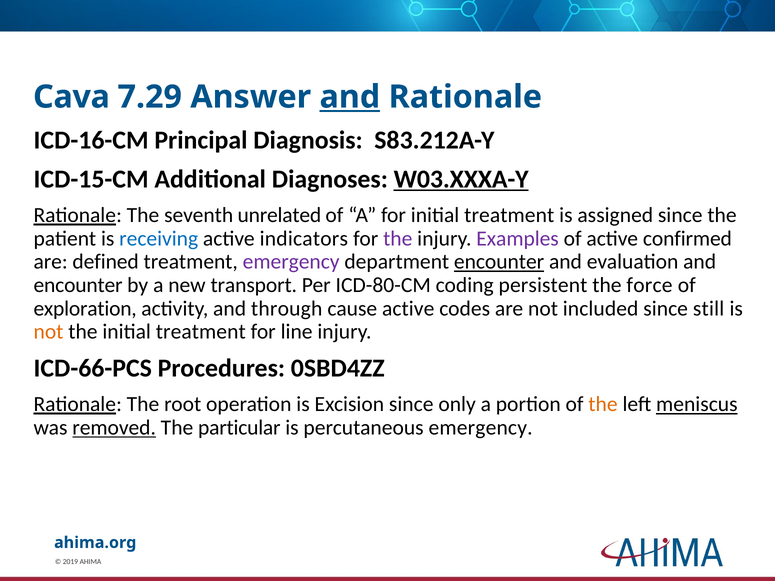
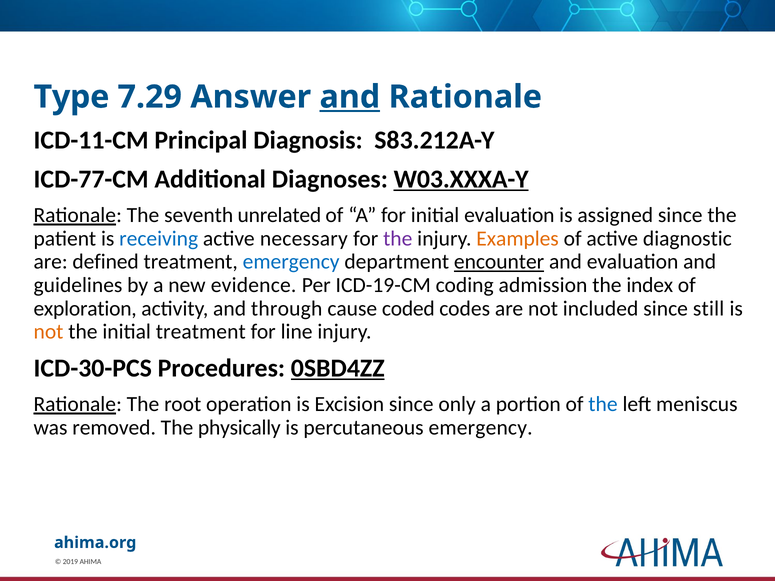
Cava: Cava -> Type (71, 97)
ICD-16-CM: ICD-16-CM -> ICD-11-CM (91, 140)
ICD-15-CM: ICD-15-CM -> ICD-77-CM (91, 179)
for initial treatment: treatment -> evaluation (509, 215)
indicators: indicators -> necessary (304, 239)
Examples colour: purple -> orange (518, 239)
confirmed: confirmed -> diagnostic (687, 239)
emergency colour: purple -> blue (291, 262)
encounter: encounter -> guidelines (78, 285)
transport: transport -> evidence (254, 285)
ICD-80-CM: ICD-80-CM -> ICD-19-CM (383, 285)
persistent: persistent -> admission (543, 285)
force: force -> index (650, 285)
cause active: active -> coded (408, 309)
ICD-66-PCS: ICD-66-PCS -> ICD-30-PCS (93, 368)
0SBD4ZZ underline: none -> present (338, 368)
the colour: orange -> blue (603, 405)
meniscus underline: present -> none (697, 405)
removed underline: present -> none (114, 428)
particular: particular -> physically (239, 428)
